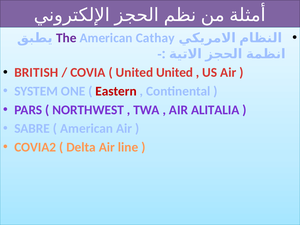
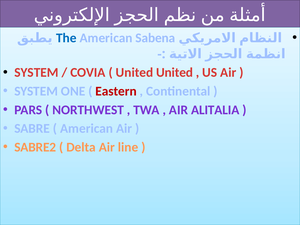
The colour: purple -> blue (66, 38)
Cathay: Cathay -> Sabena (155, 38)
BRITISH: BRITISH -> SYSTEM (36, 73)
COVIA2: COVIA2 -> SABRE2 (35, 147)
